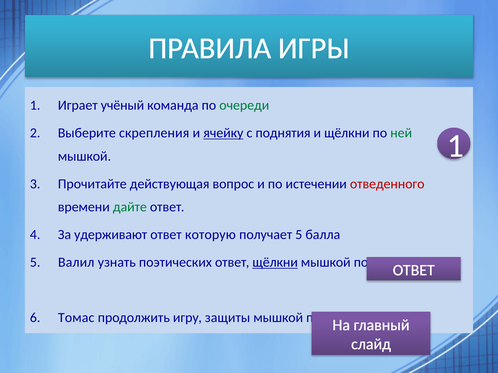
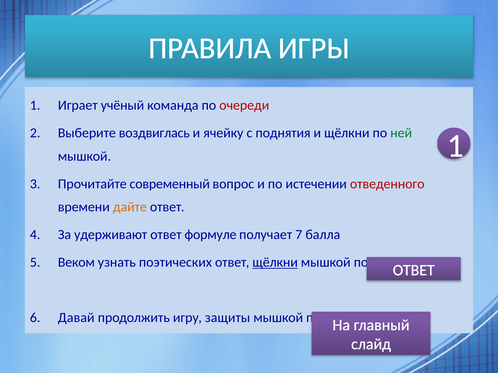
очереди colour: green -> red (244, 106)
скрепления: скрепления -> воздвиглась (154, 133)
ячейку underline: present -> none (223, 133)
действующая: действующая -> современный (170, 184)
дайте colour: green -> orange (130, 207)
которую: которую -> формуле (211, 235)
получает 5: 5 -> 7 (299, 235)
Валил: Валил -> Веком (76, 263)
Томас: Томас -> Давай (76, 318)
